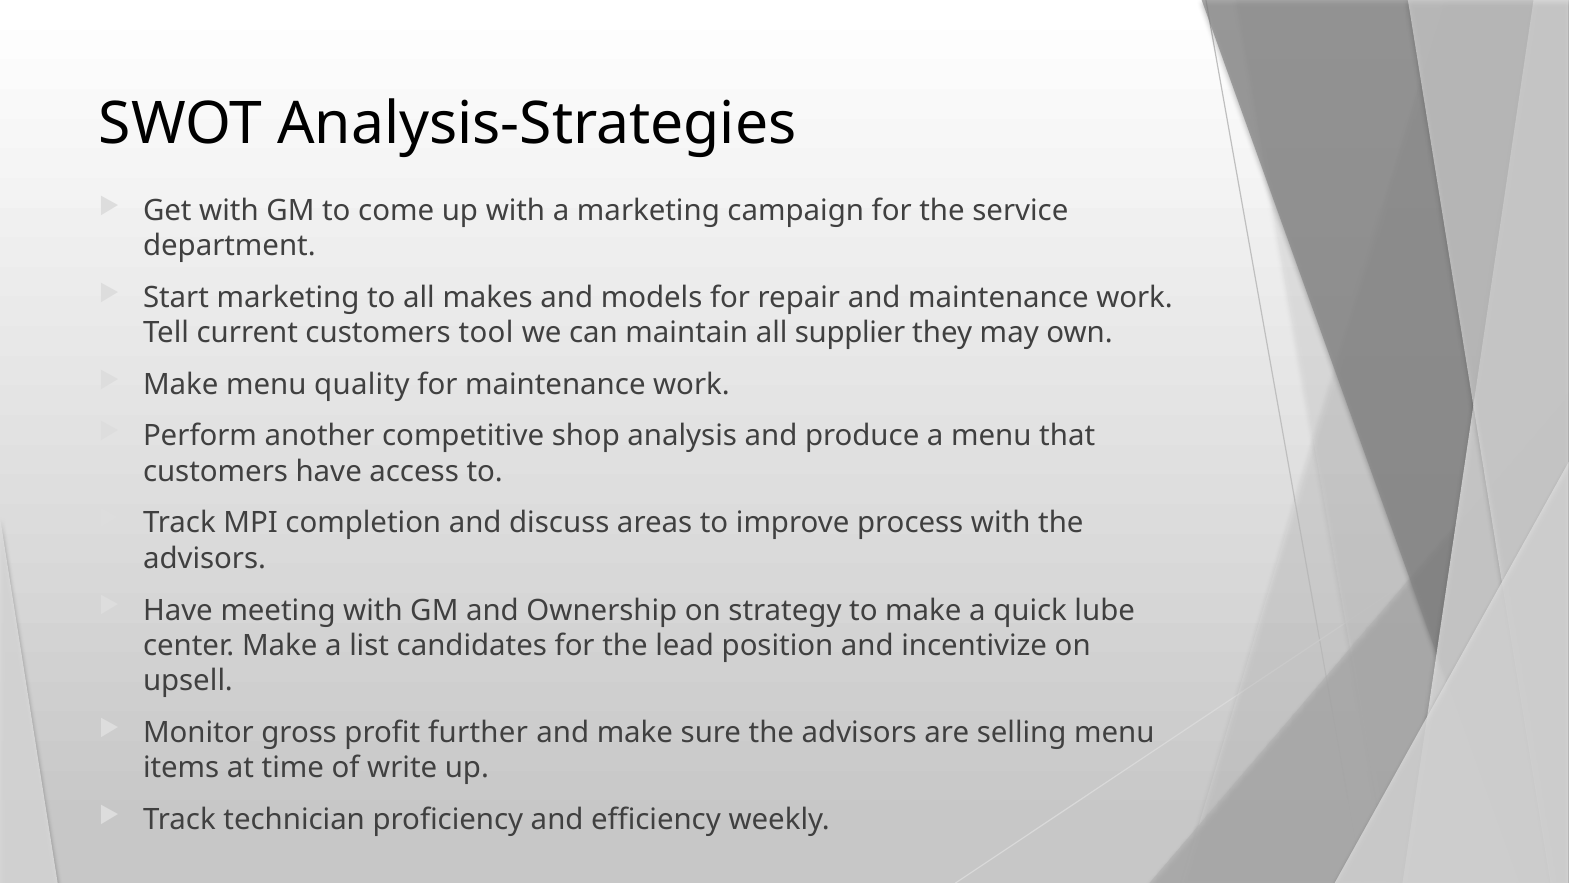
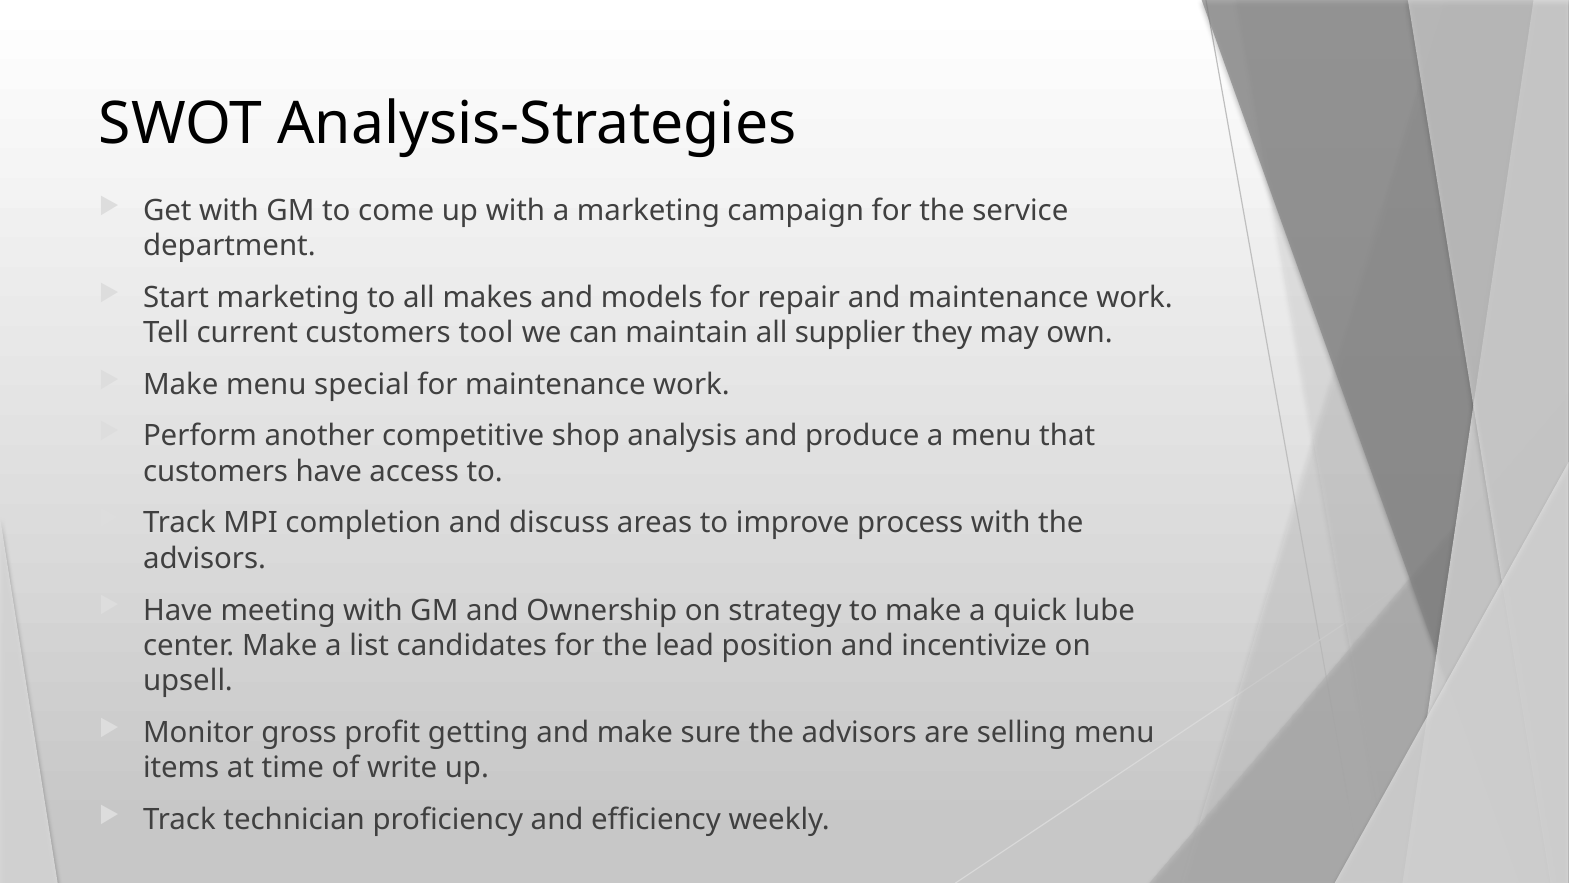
quality: quality -> special (362, 384)
further: further -> getting (478, 732)
